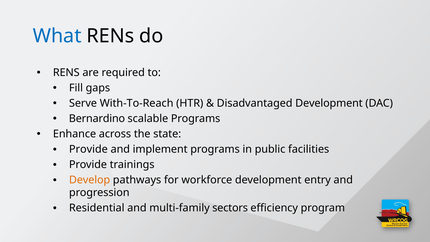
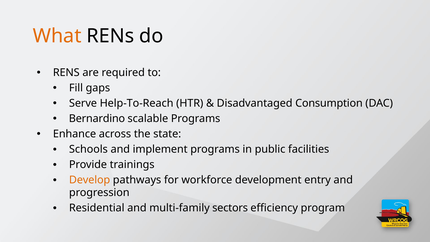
What colour: blue -> orange (57, 36)
With-To-Reach: With-To-Reach -> Help-To-Reach (137, 103)
Disadvantaged Development: Development -> Consumption (329, 103)
Provide: Provide -> Schools (88, 149)
